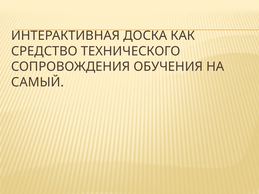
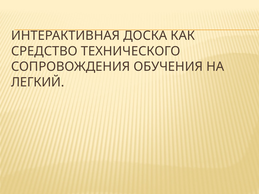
САМЫЙ: САМЫЙ -> ЛЕГКИЙ (38, 82)
